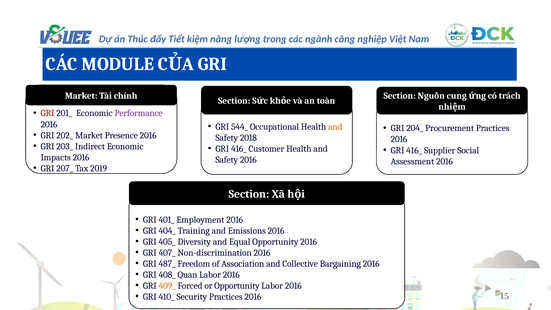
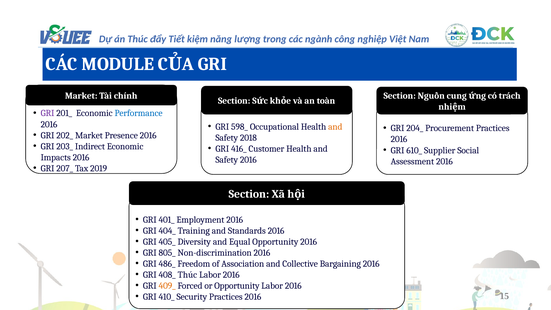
GRI colour: red -> purple (48, 113)
Performance colour: purple -> blue (139, 113)
544_: 544_ -> 598_ (239, 127)
416_: 416_ -> 610_ (414, 150)
Emissions: Emissions -> Standards (247, 231)
407_: 407_ -> 805_ (167, 253)
487_: 487_ -> 486_ (167, 264)
408_ Quan: Quan -> Thúc (187, 275)
